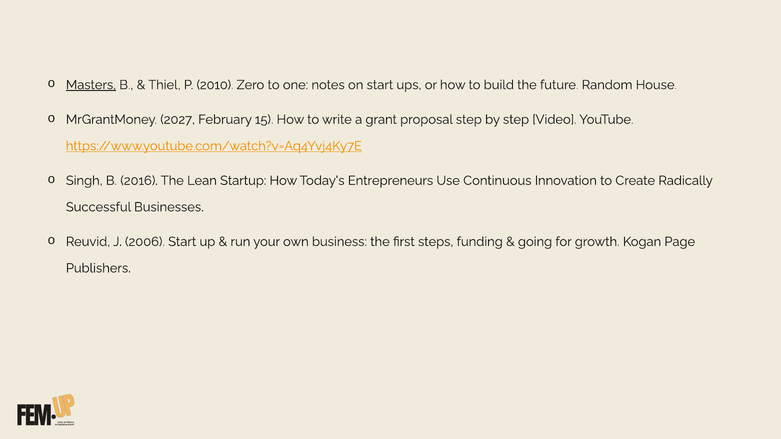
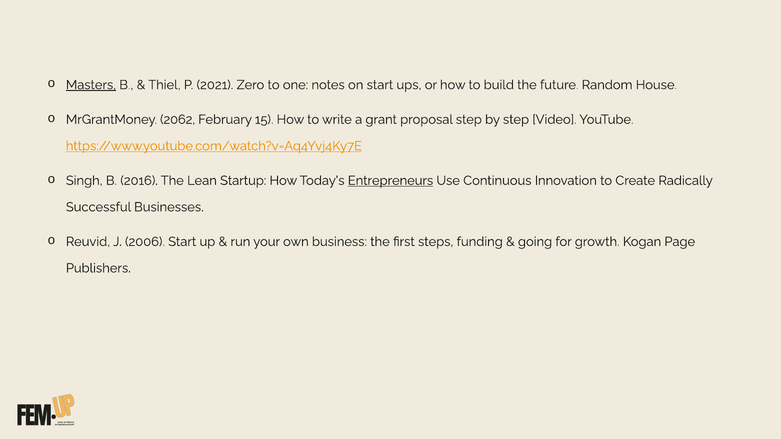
2010: 2010 -> 2021 (215, 85)
2027: 2027 -> 2062 (178, 120)
Entrepreneurs underline: none -> present (391, 181)
